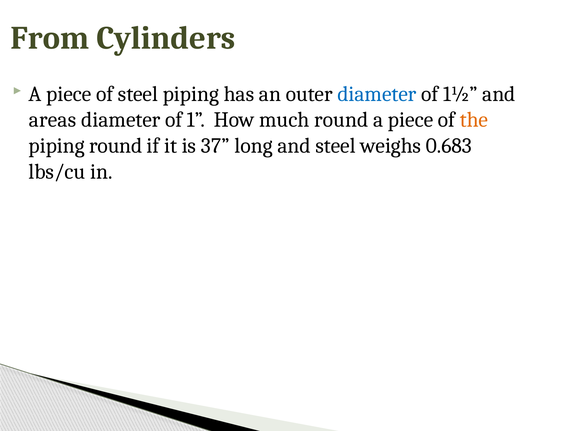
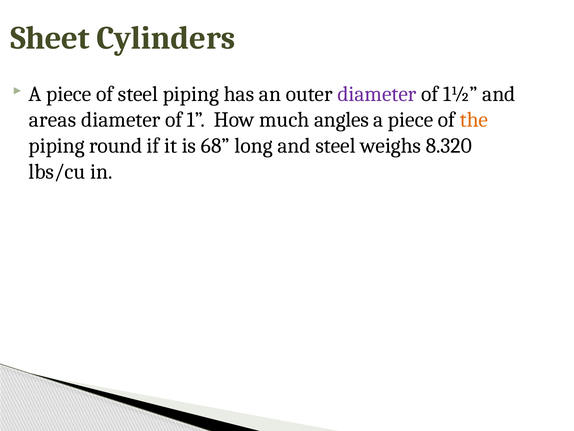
From: From -> Sheet (50, 38)
diameter colour: blue -> purple (377, 94)
much round: round -> angles (341, 120)
37: 37 -> 68 (215, 146)
0.683: 0.683 -> 8.320 (449, 146)
